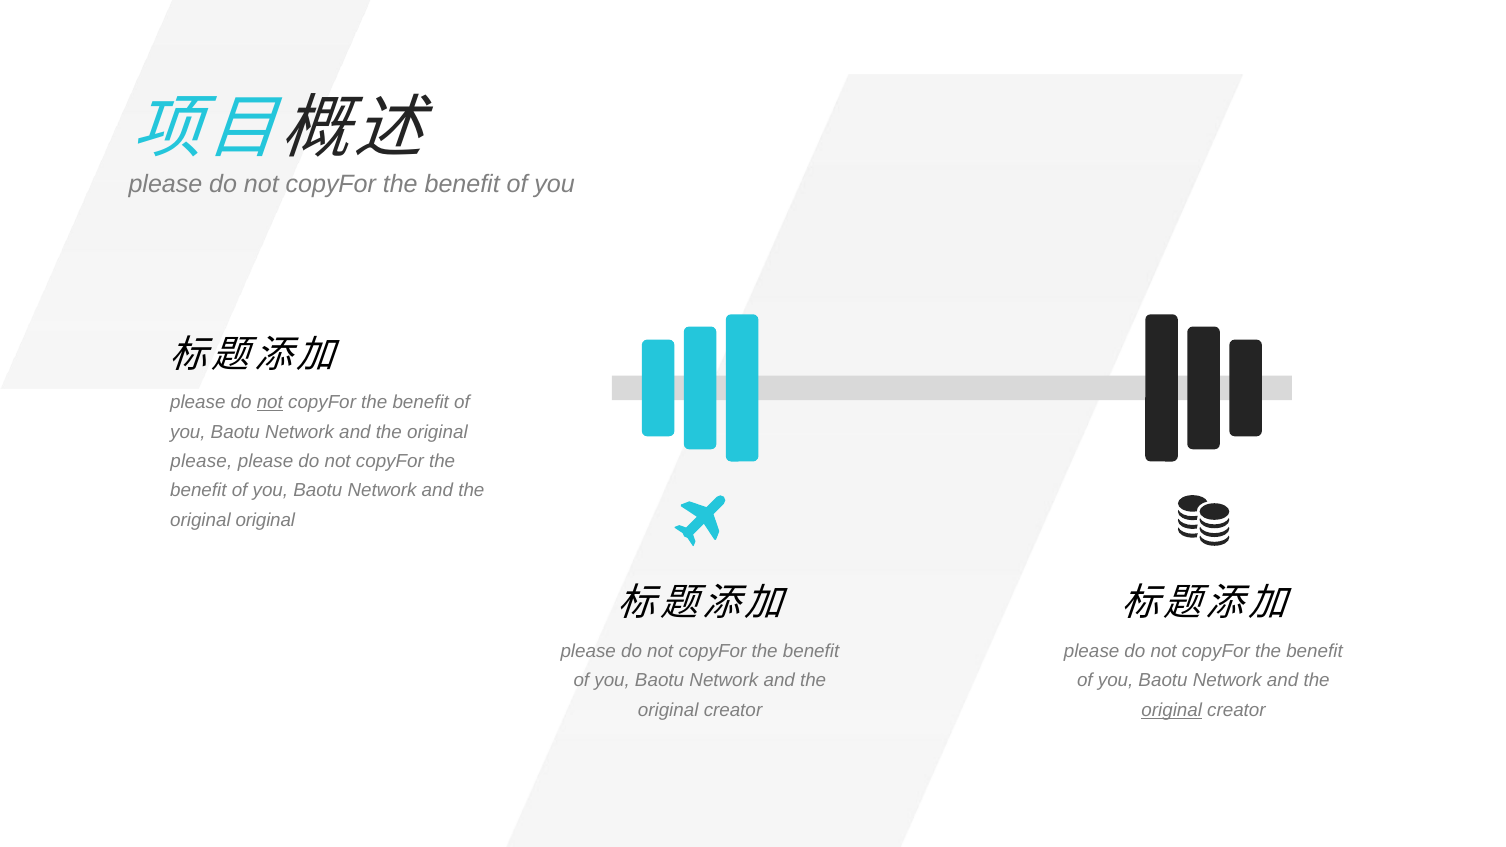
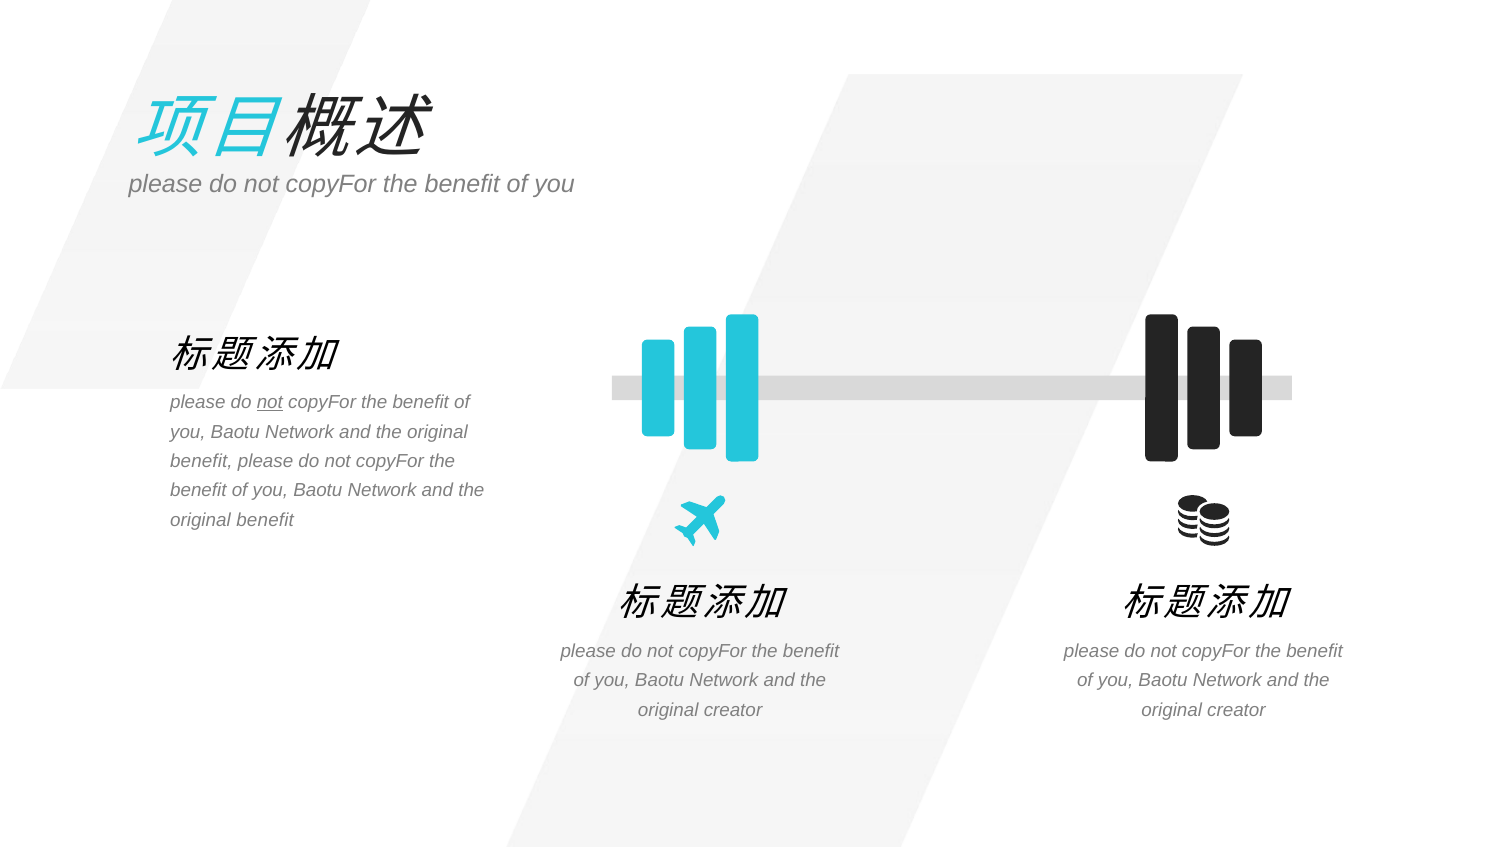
please: please -> benefit (201, 461)
original: original -> benefit (265, 520)
original underline: present -> none (1172, 710)
